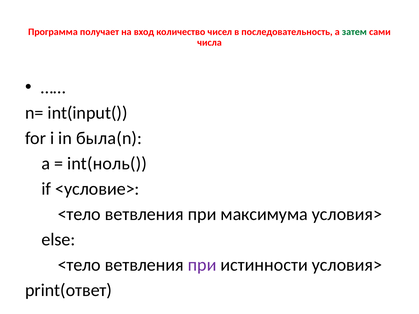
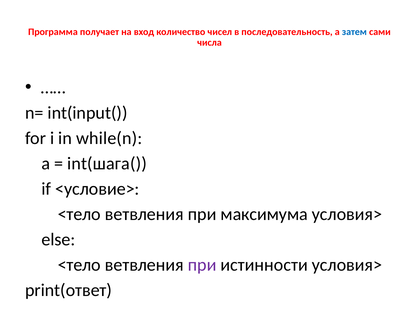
затем colour: green -> blue (354, 32)
была(n: была(n -> while(n (109, 138)
int(ноль(: int(ноль( -> int(шага( (107, 164)
